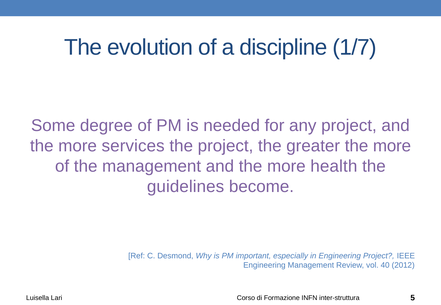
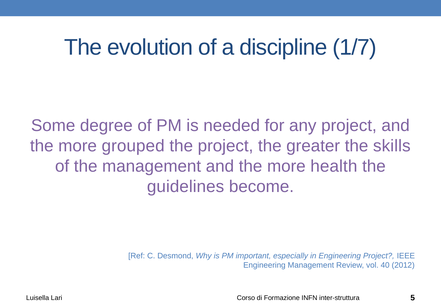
services: services -> grouped (133, 146)
greater the more: more -> skills (392, 146)
